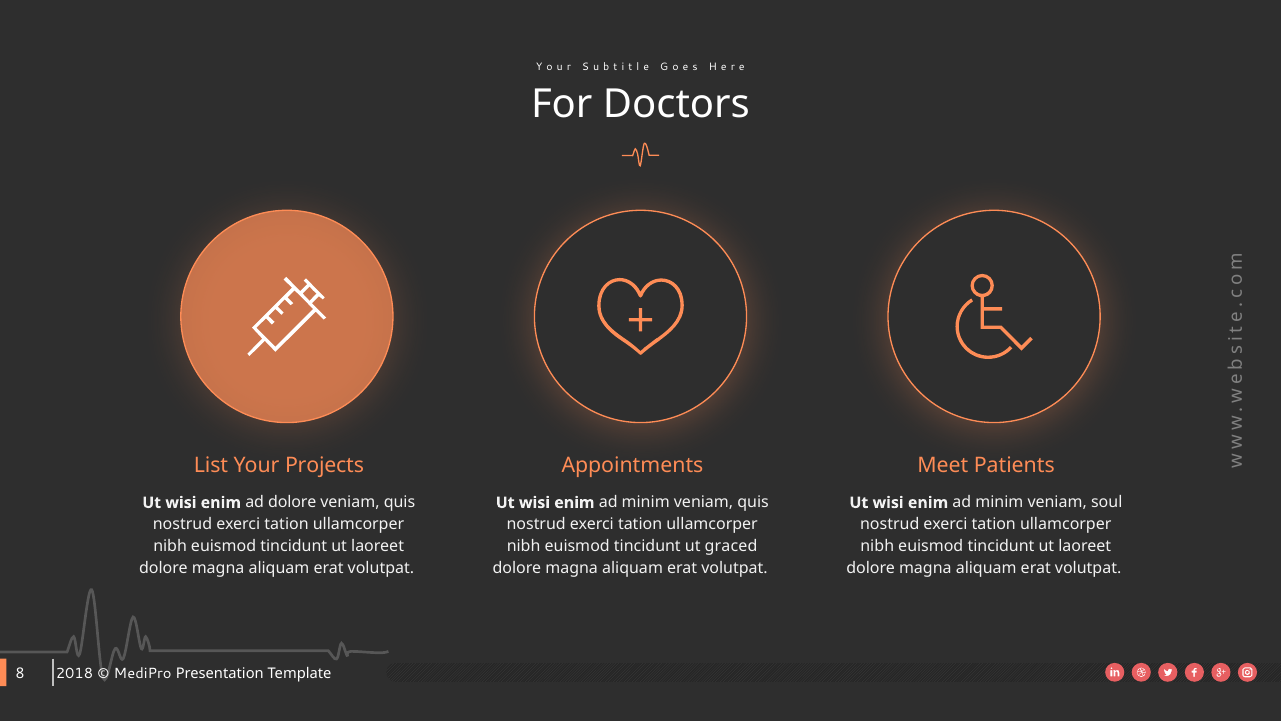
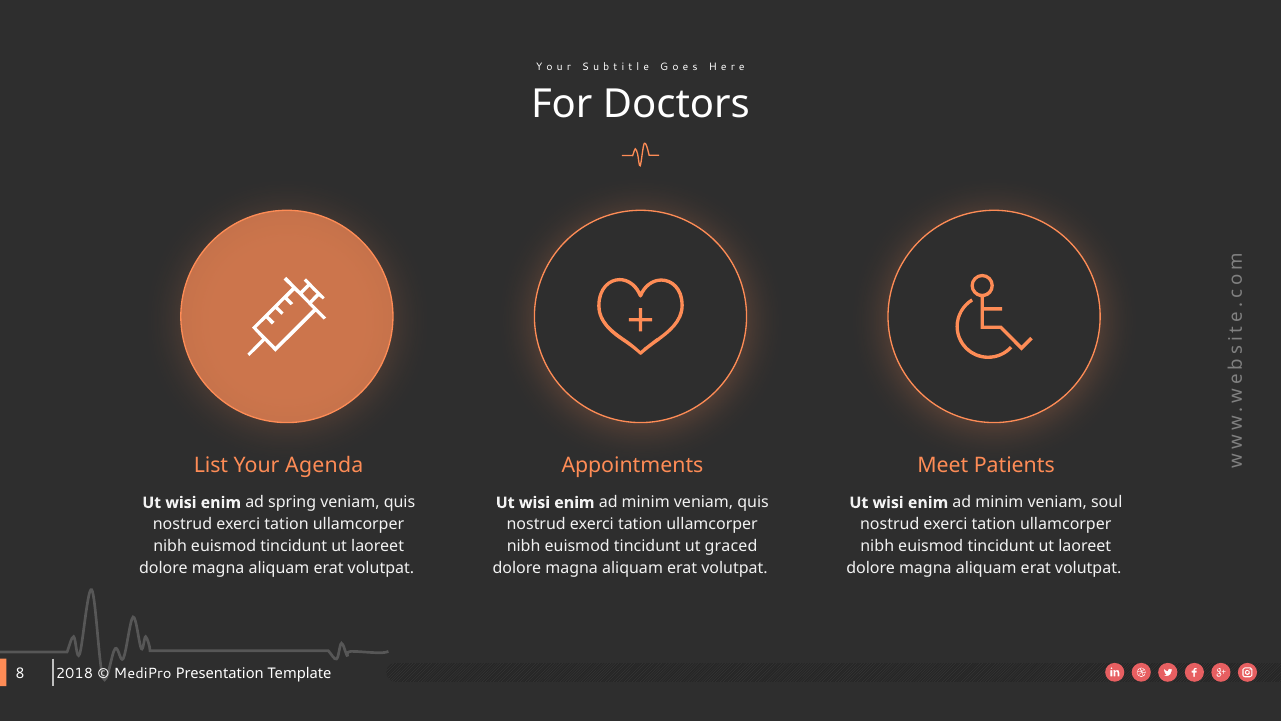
Projects: Projects -> Agenda (324, 466)
ad dolore: dolore -> spring (292, 502)
